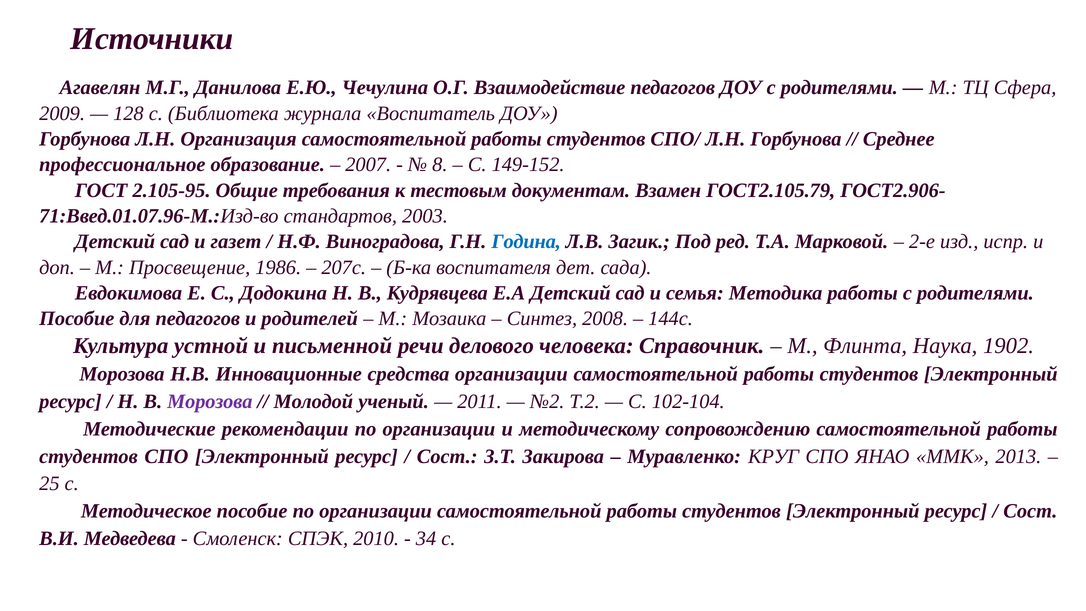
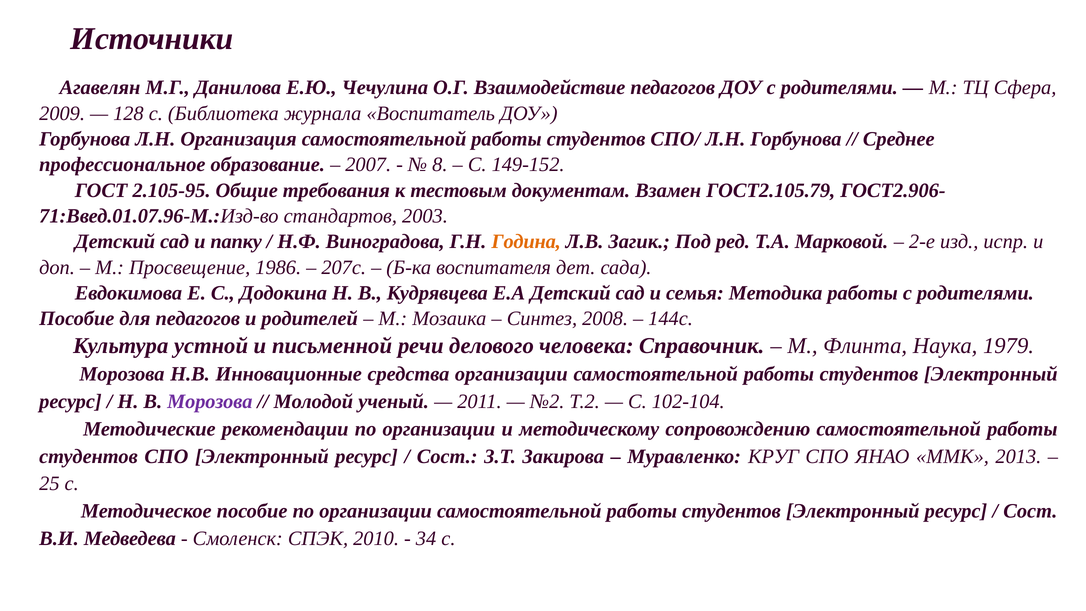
газет: газет -> папку (236, 242)
Година colour: blue -> orange (526, 242)
1902: 1902 -> 1979 (1009, 346)
